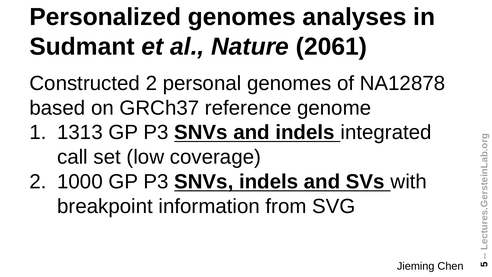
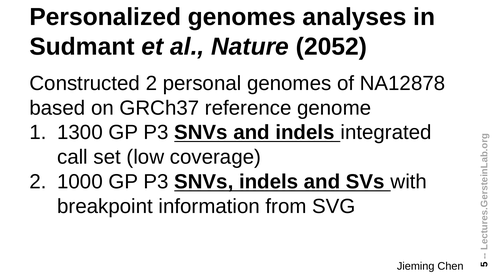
2061: 2061 -> 2052 (331, 47)
1313: 1313 -> 1300 (80, 132)
